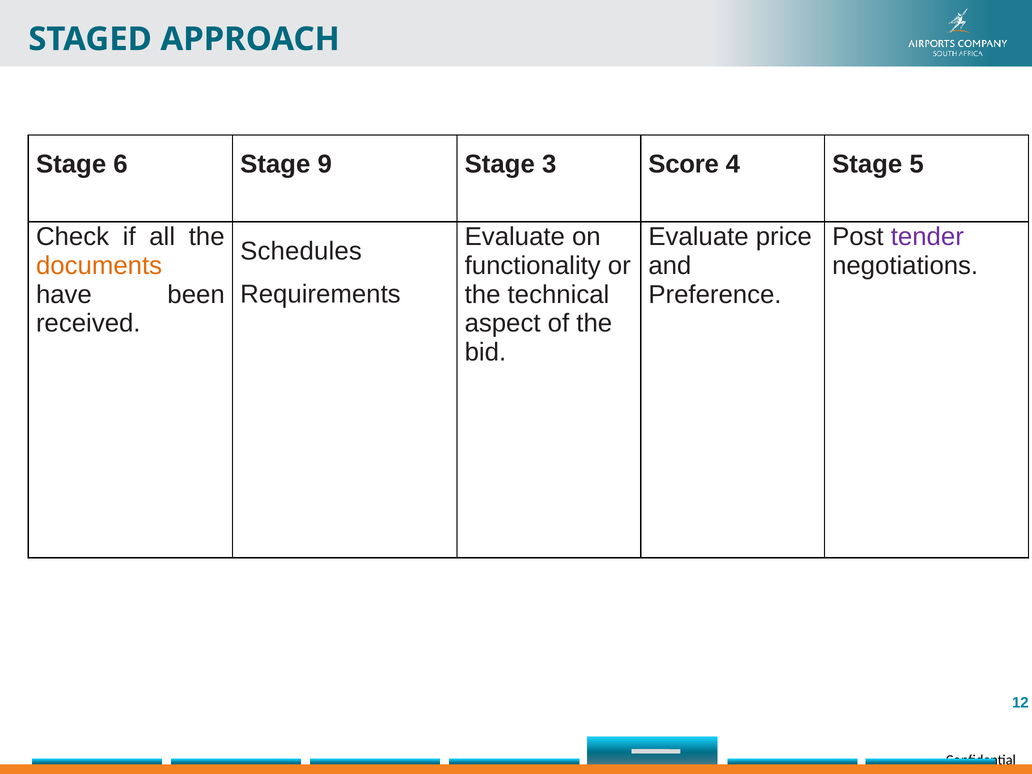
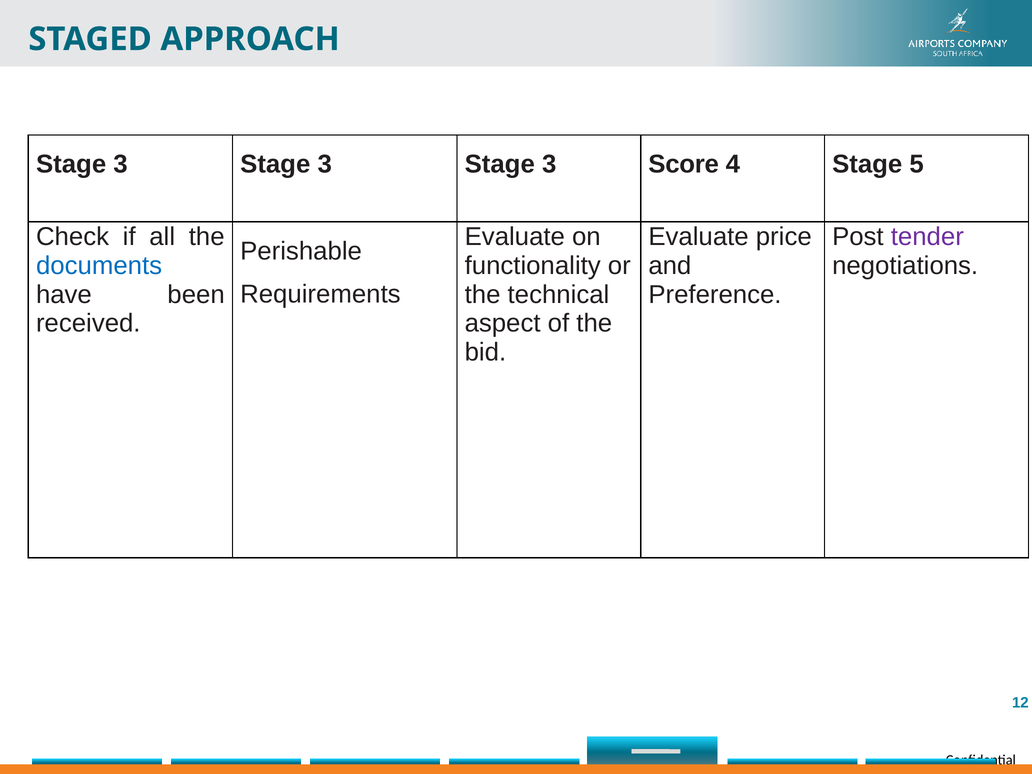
6: 6 -> 3 (121, 164)
9: 9 -> 3 (325, 164)
Schedules: Schedules -> Perishable (301, 251)
documents colour: orange -> blue (99, 266)
